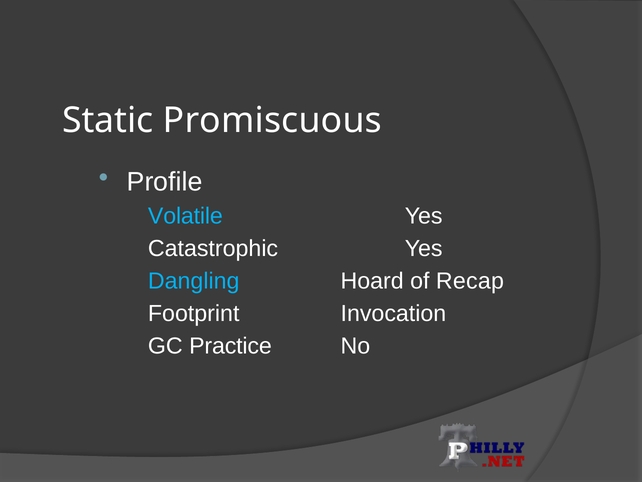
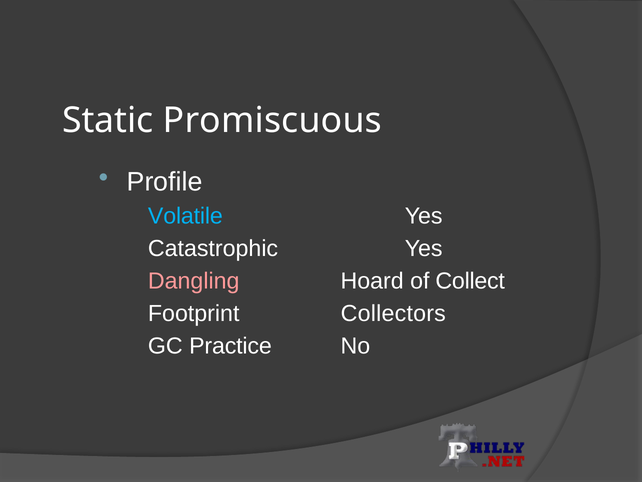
Dangling colour: light blue -> pink (194, 281)
Recap: Recap -> Collect (470, 281)
Invocation: Invocation -> Collectors (393, 313)
